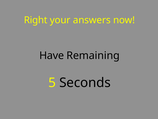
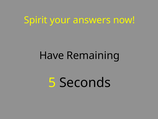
Right: Right -> Spirit (36, 20)
